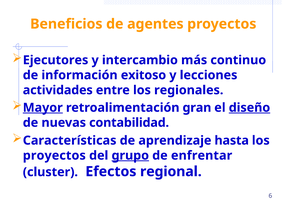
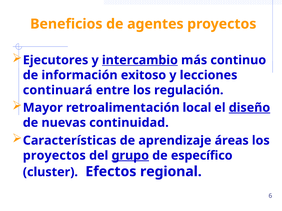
intercambio underline: none -> present (140, 60)
actividades: actividades -> continuará (58, 90)
regionales: regionales -> regulación (189, 90)
Mayor underline: present -> none (43, 108)
gran: gran -> local (197, 108)
contabilidad: contabilidad -> continuidad (129, 123)
hasta: hasta -> áreas (232, 141)
enfrentar: enfrentar -> específico (202, 156)
